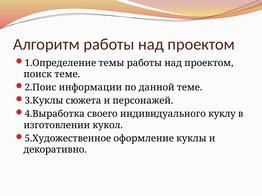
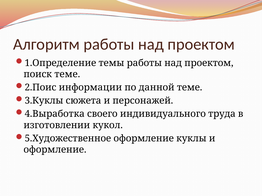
куклу: куклу -> труда (222, 114)
декоративно: декоративно -> оформление (55, 150)
